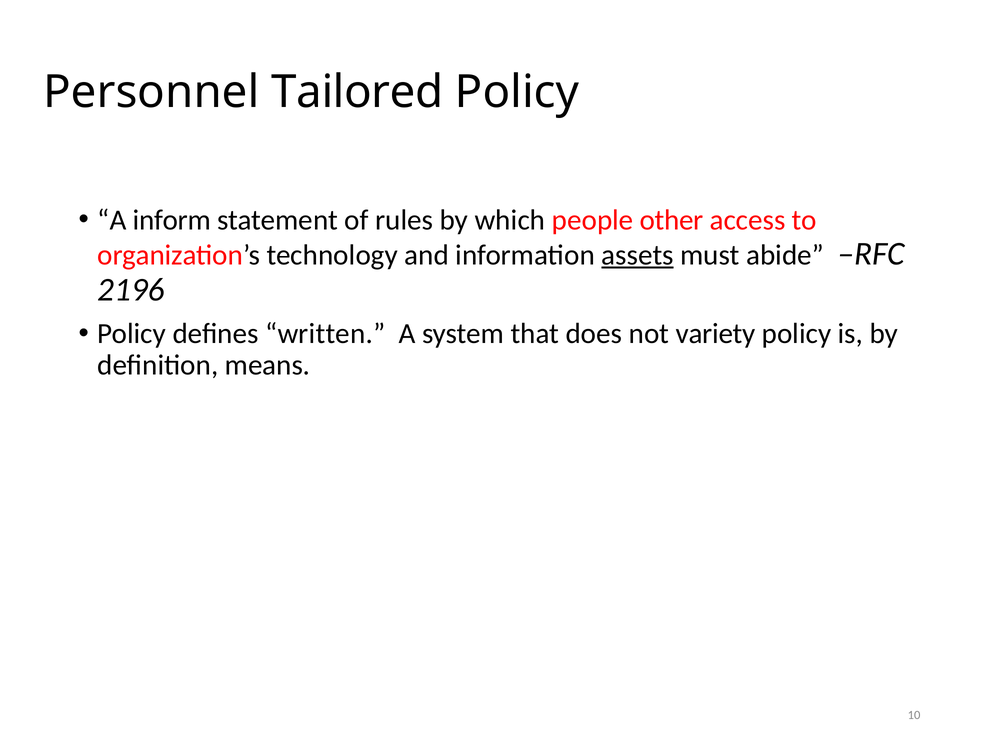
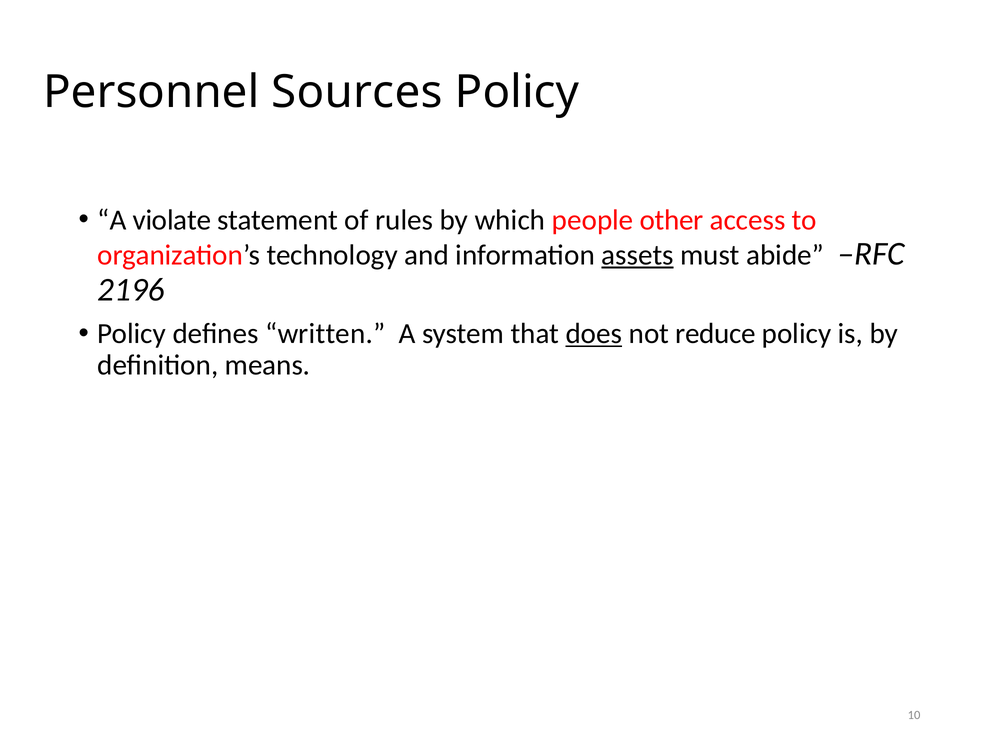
Tailored: Tailored -> Sources (357, 92)
inform: inform -> violate (172, 220)
does underline: none -> present (594, 334)
variety: variety -> reduce (716, 334)
